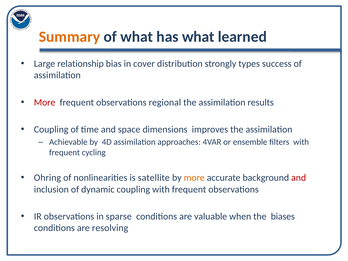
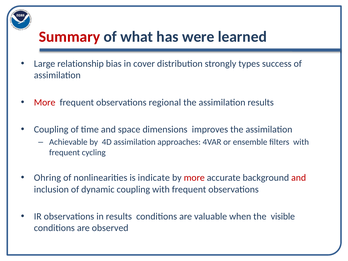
Summary colour: orange -> red (69, 37)
has what: what -> were (198, 37)
satellite: satellite -> indicate (154, 178)
more colour: orange -> red (194, 178)
in sparse: sparse -> results (119, 216)
biases: biases -> visible (283, 216)
resolving: resolving -> observed (110, 228)
